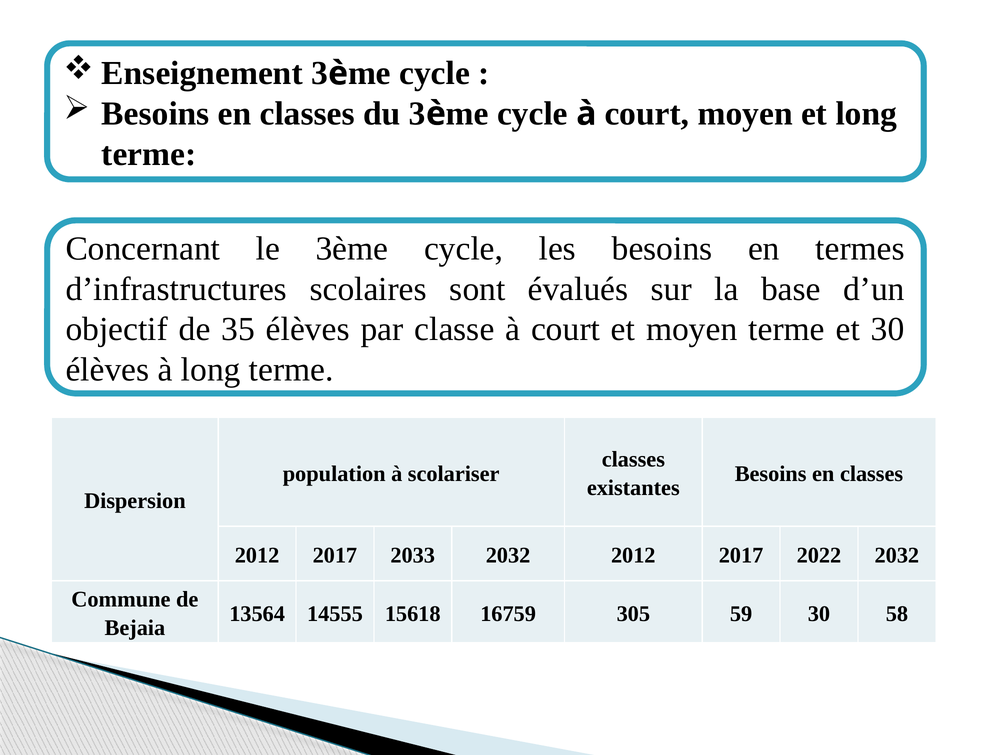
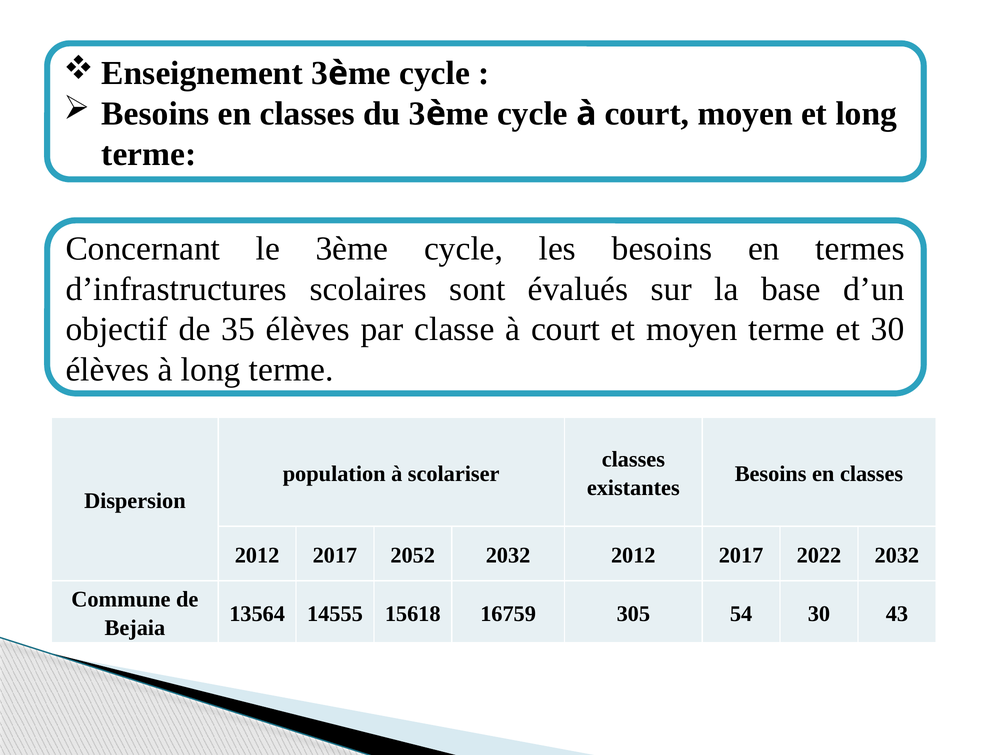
2033: 2033 -> 2052 (413, 556)
59: 59 -> 54 (741, 614)
58: 58 -> 43 (897, 614)
